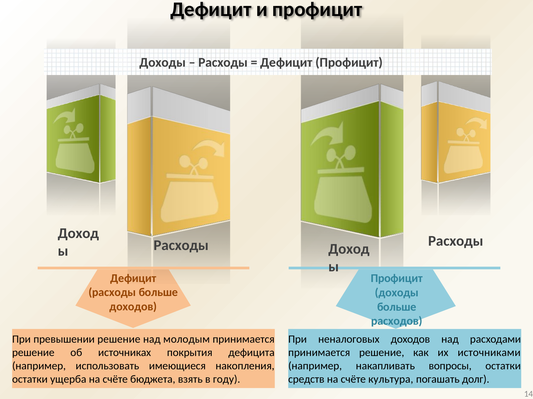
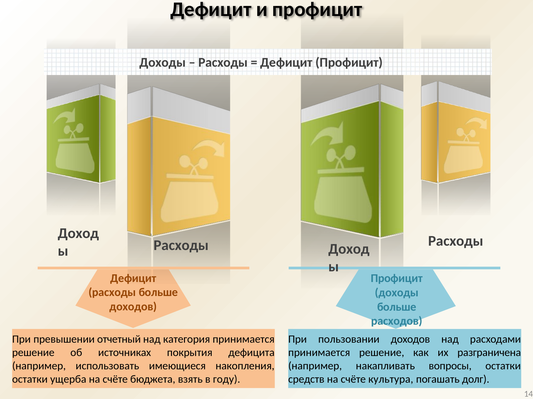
превышении решение: решение -> отчетный (119, 340)
молодым: молодым -> категория (187, 340)
неналоговых: неналоговых -> пользовании (349, 340)
источниками: источниками -> разграничена (489, 353)
